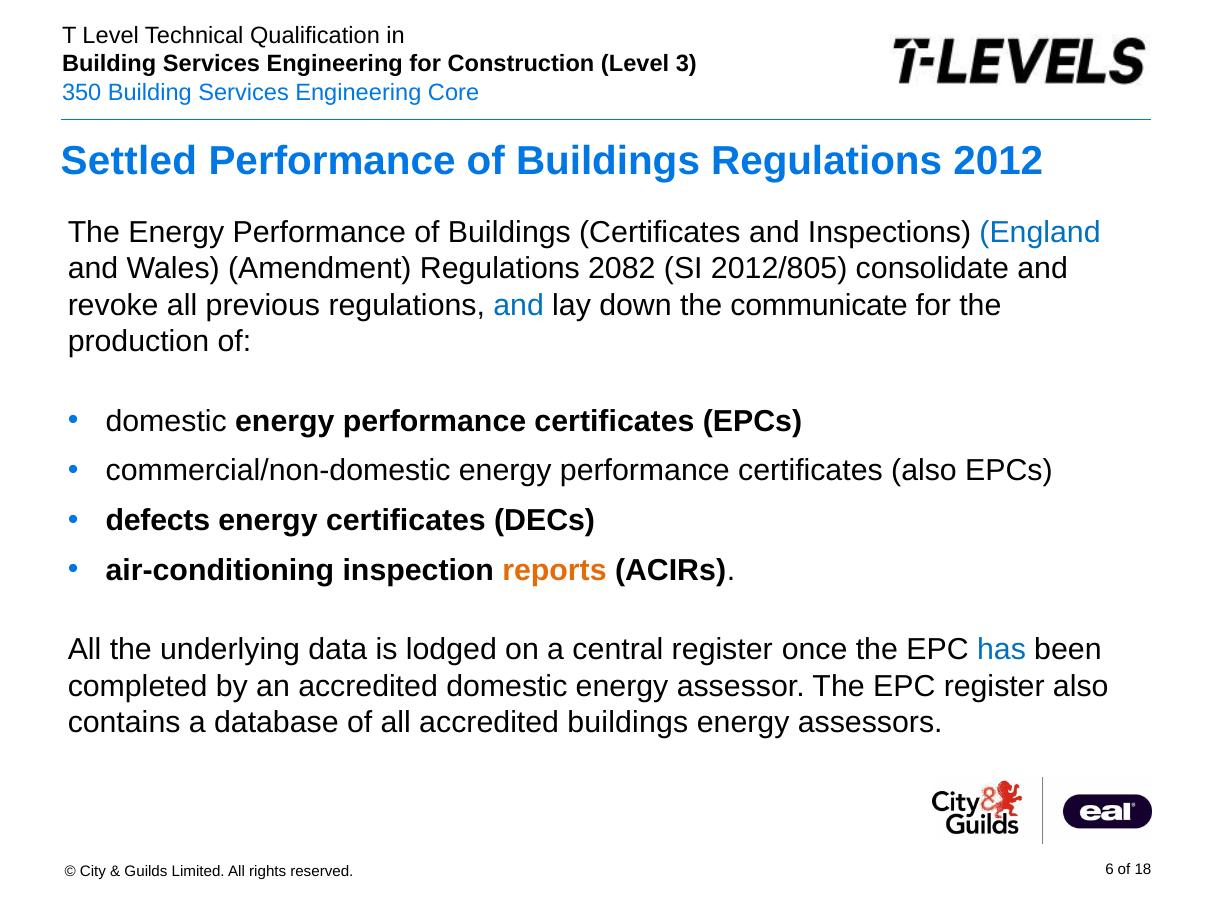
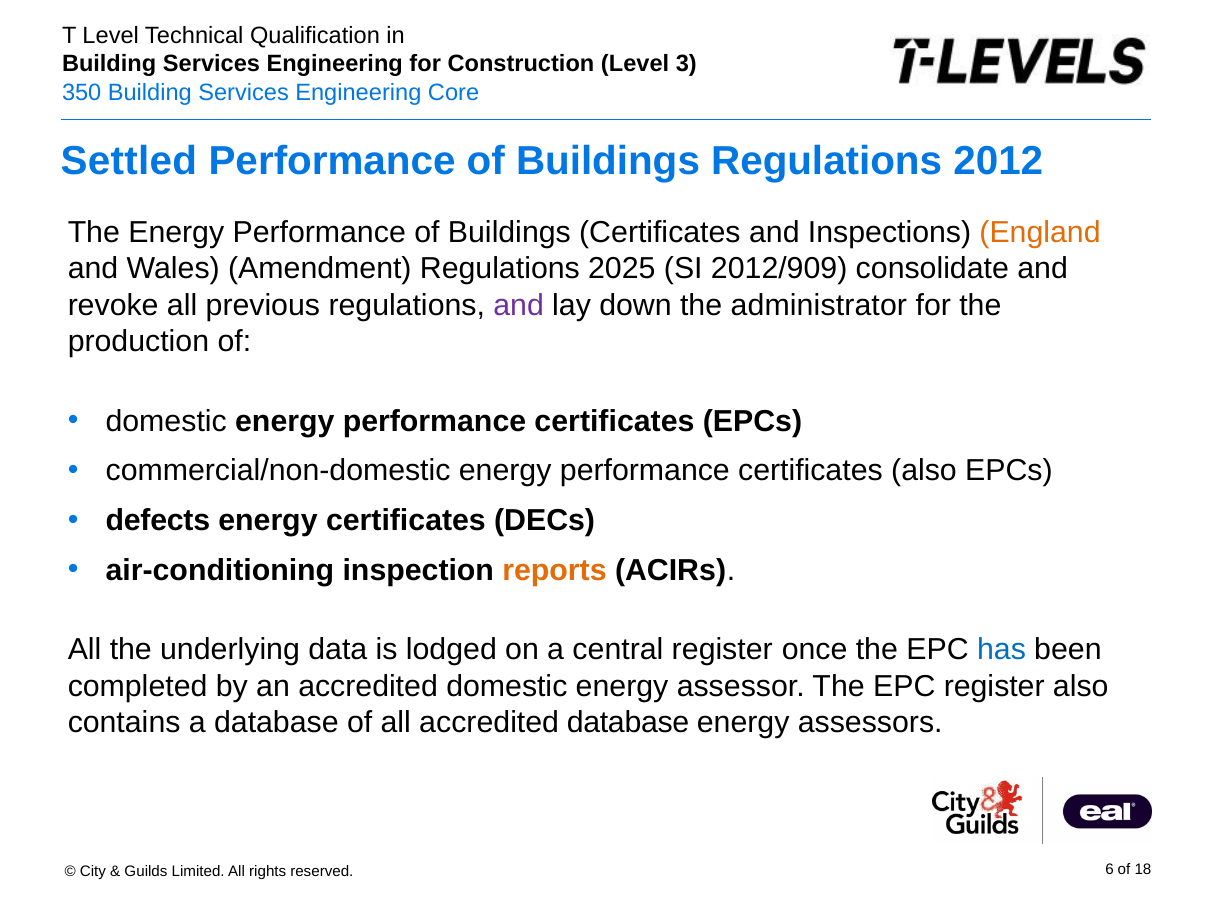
England colour: blue -> orange (1040, 233)
2082: 2082 -> 2025 (622, 269)
2012/805: 2012/805 -> 2012/909 (779, 269)
and colour: blue -> purple (519, 305)
communicate: communicate -> administrator (819, 305)
accredited buildings: buildings -> database (628, 723)
